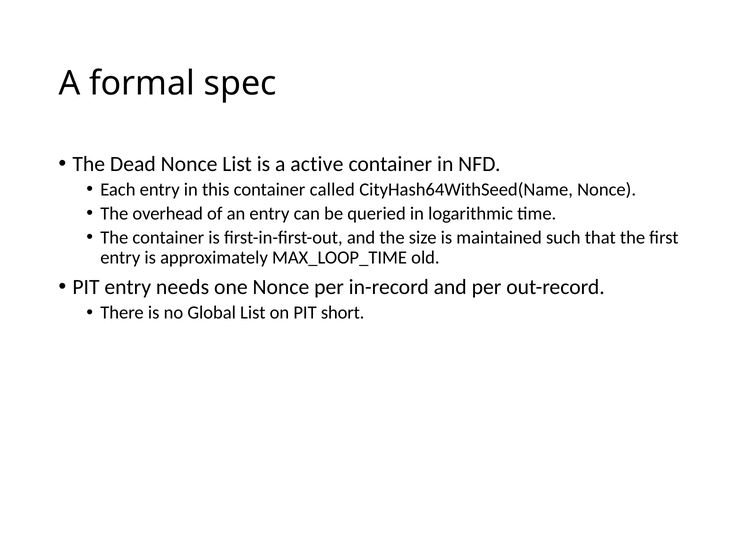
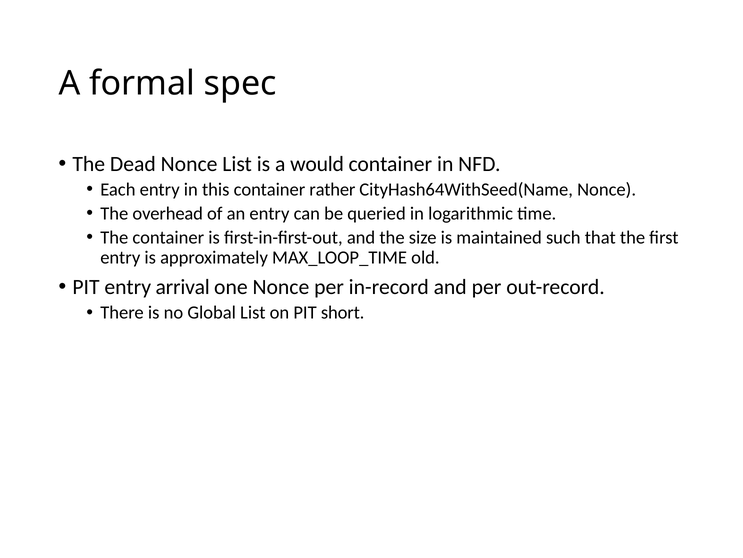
active: active -> would (317, 164)
called: called -> rather (332, 189)
needs: needs -> arrival (183, 287)
